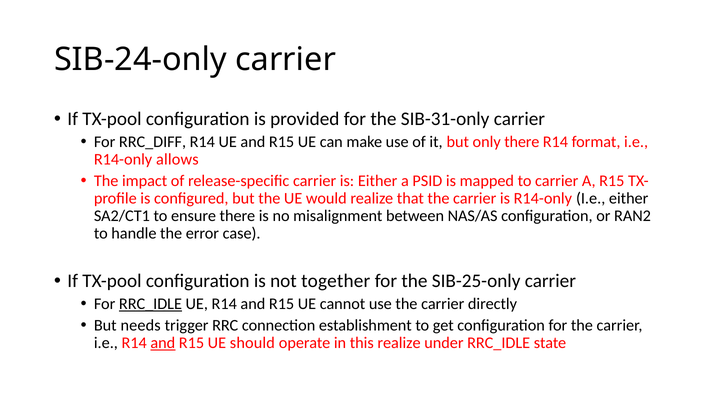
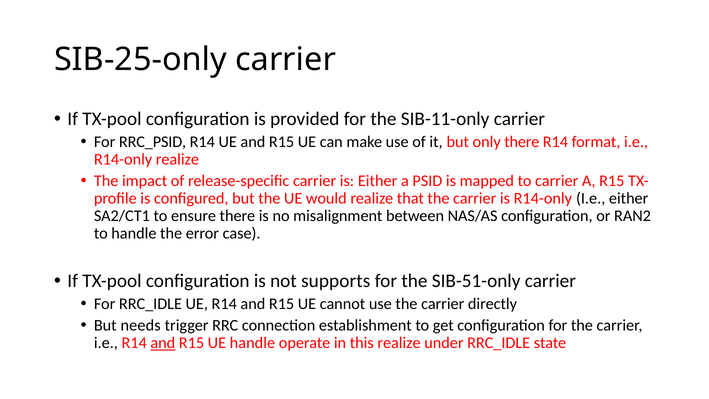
SIB-24-only: SIB-24-only -> SIB-25-only (140, 60)
SIB-31-only: SIB-31-only -> SIB-11-only (445, 119)
RRC_DIFF: RRC_DIFF -> RRC_PSID (153, 142)
R14-only allows: allows -> realize (177, 159)
together: together -> supports (336, 281)
SIB-25-only: SIB-25-only -> SIB-51-only (476, 281)
RRC_IDLE underline: present -> none (150, 304)
UE should: should -> handle (252, 343)
